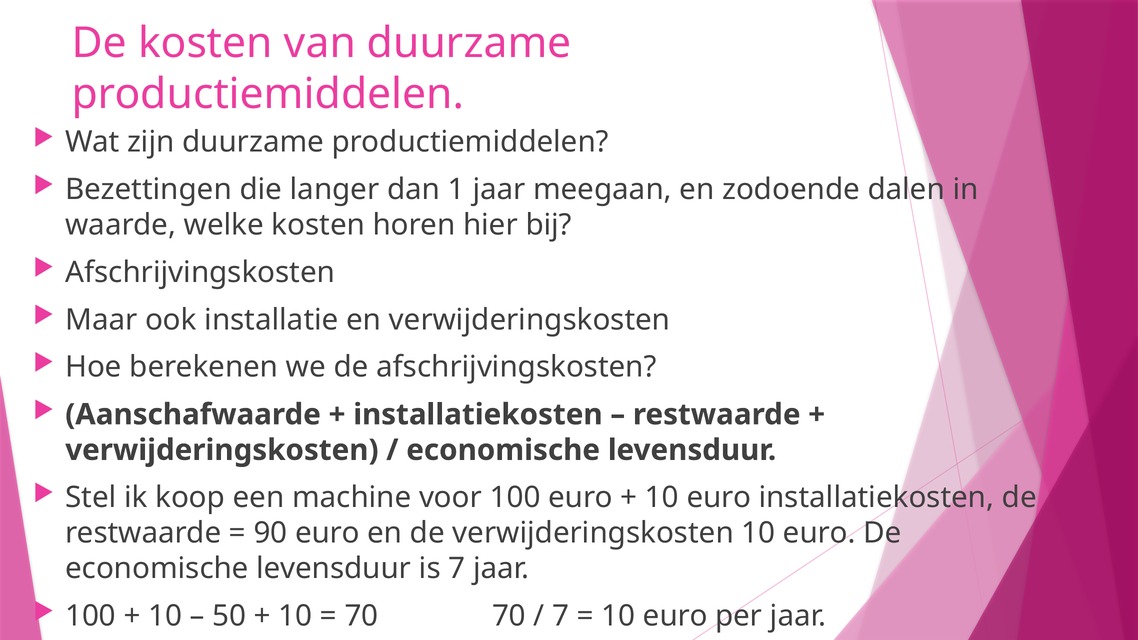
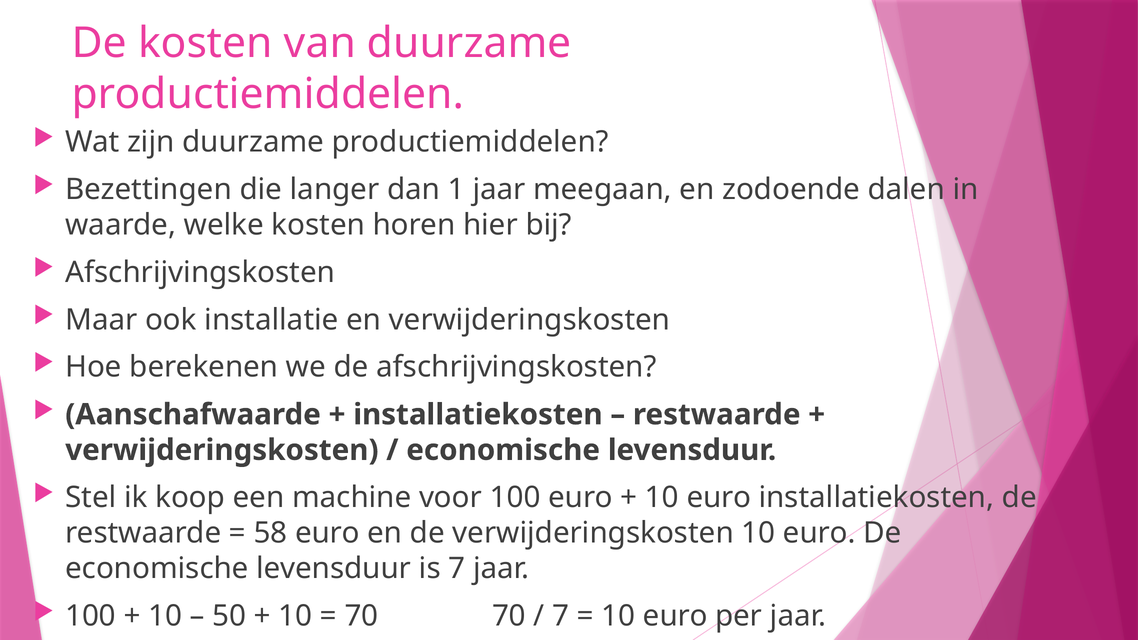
90: 90 -> 58 (270, 533)
